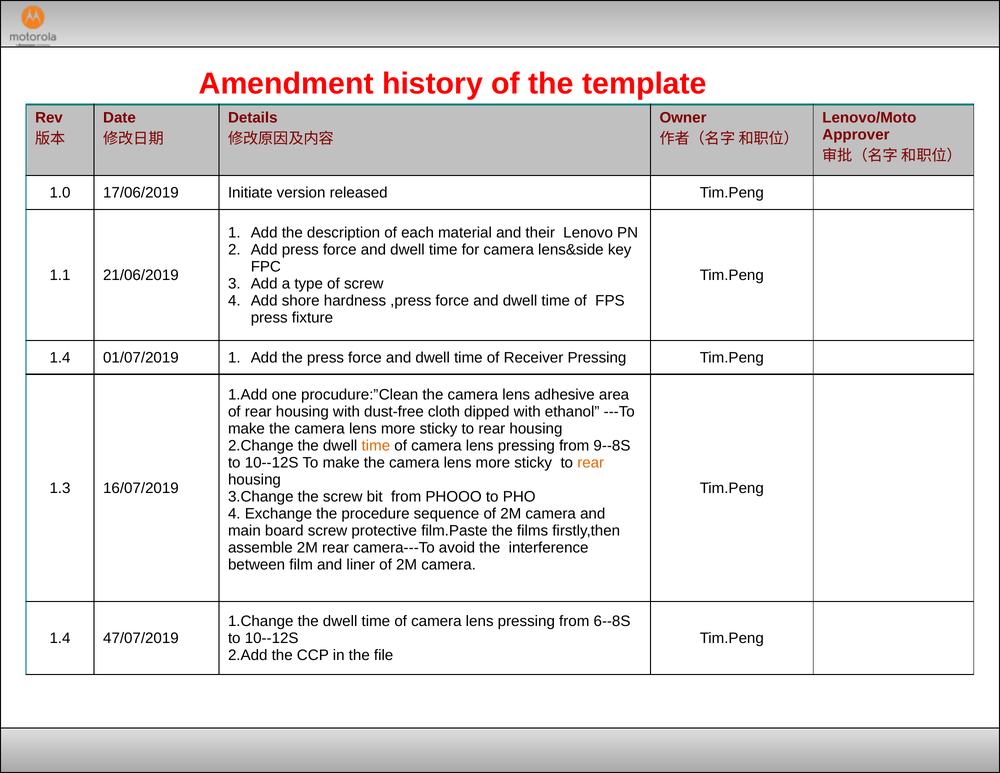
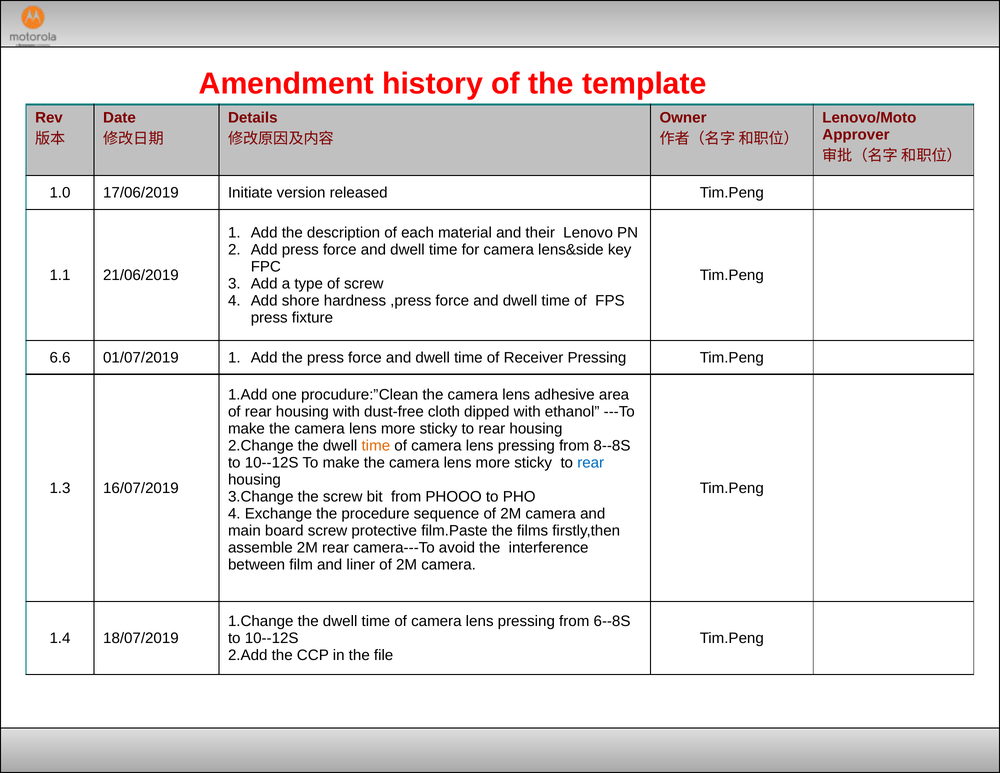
1.4: 1.4 -> 6.6 (60, 357)
9--8S: 9--8S -> 8--8S (612, 446)
rear colour: orange -> blue (591, 463)
47/07/2019: 47/07/2019 -> 18/07/2019 (141, 638)
